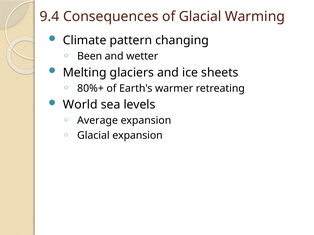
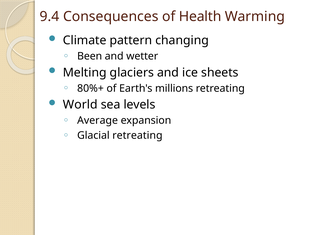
of Glacial: Glacial -> Health (200, 17)
warmer: warmer -> millions (174, 89)
Glacial expansion: expansion -> retreating (137, 136)
